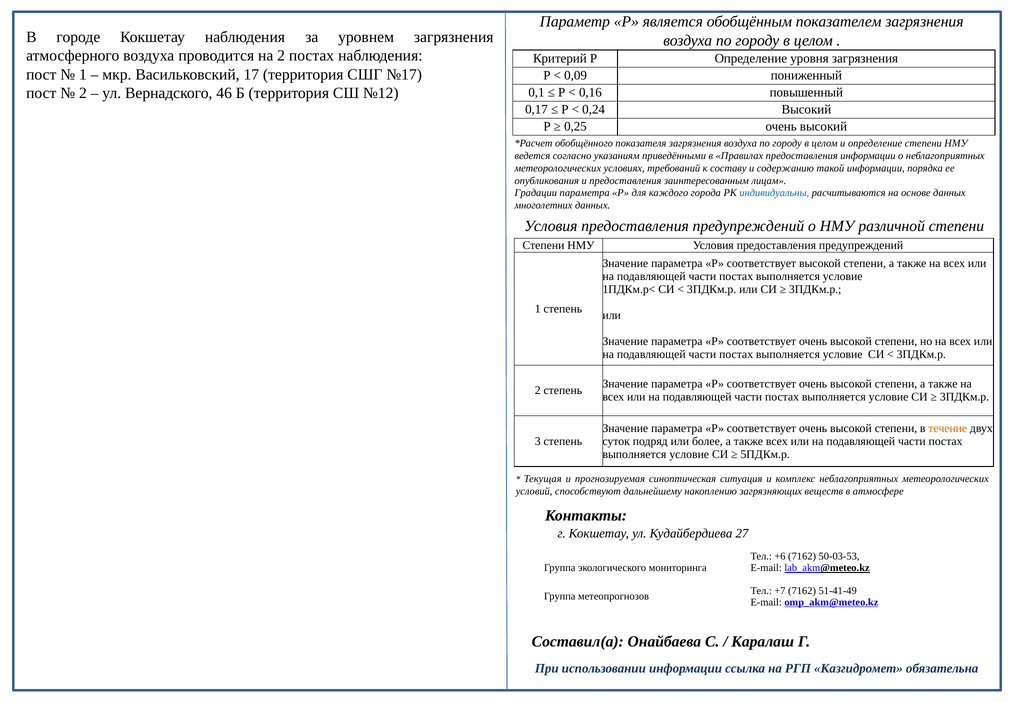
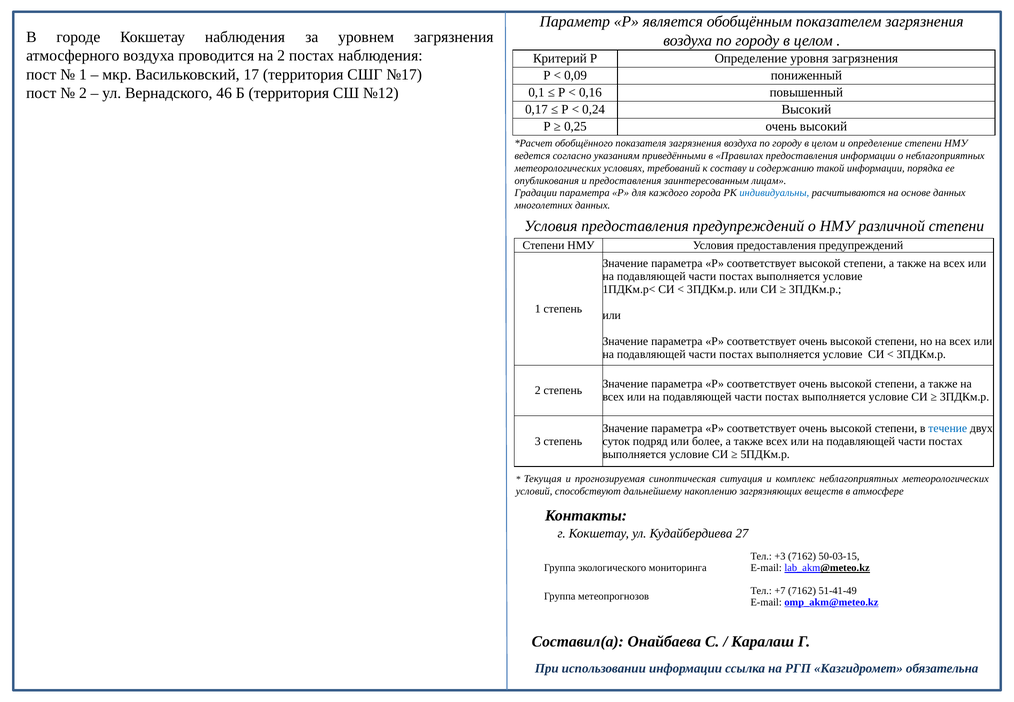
течение colour: orange -> blue (948, 428)
+6: +6 -> +3 (780, 556)
50-03-53: 50-03-53 -> 50-03-15 (839, 556)
